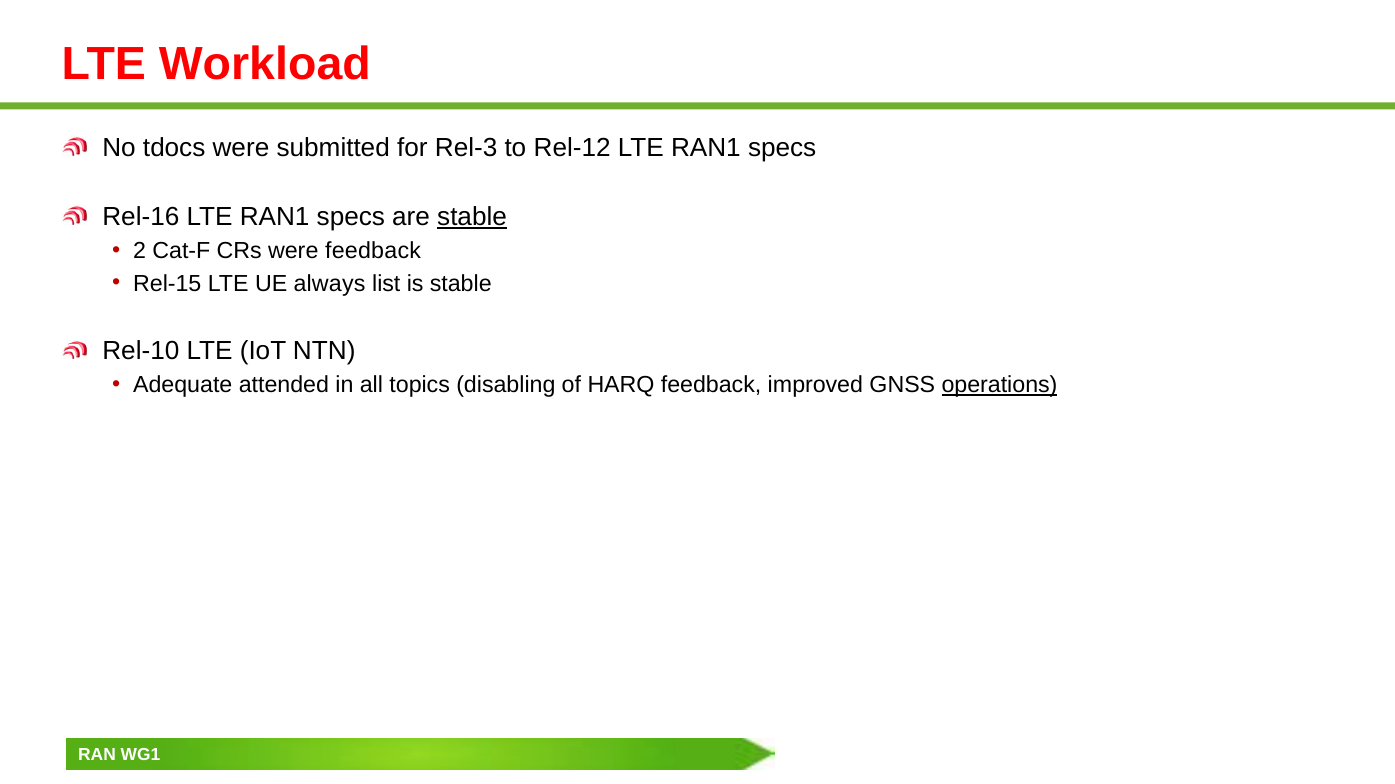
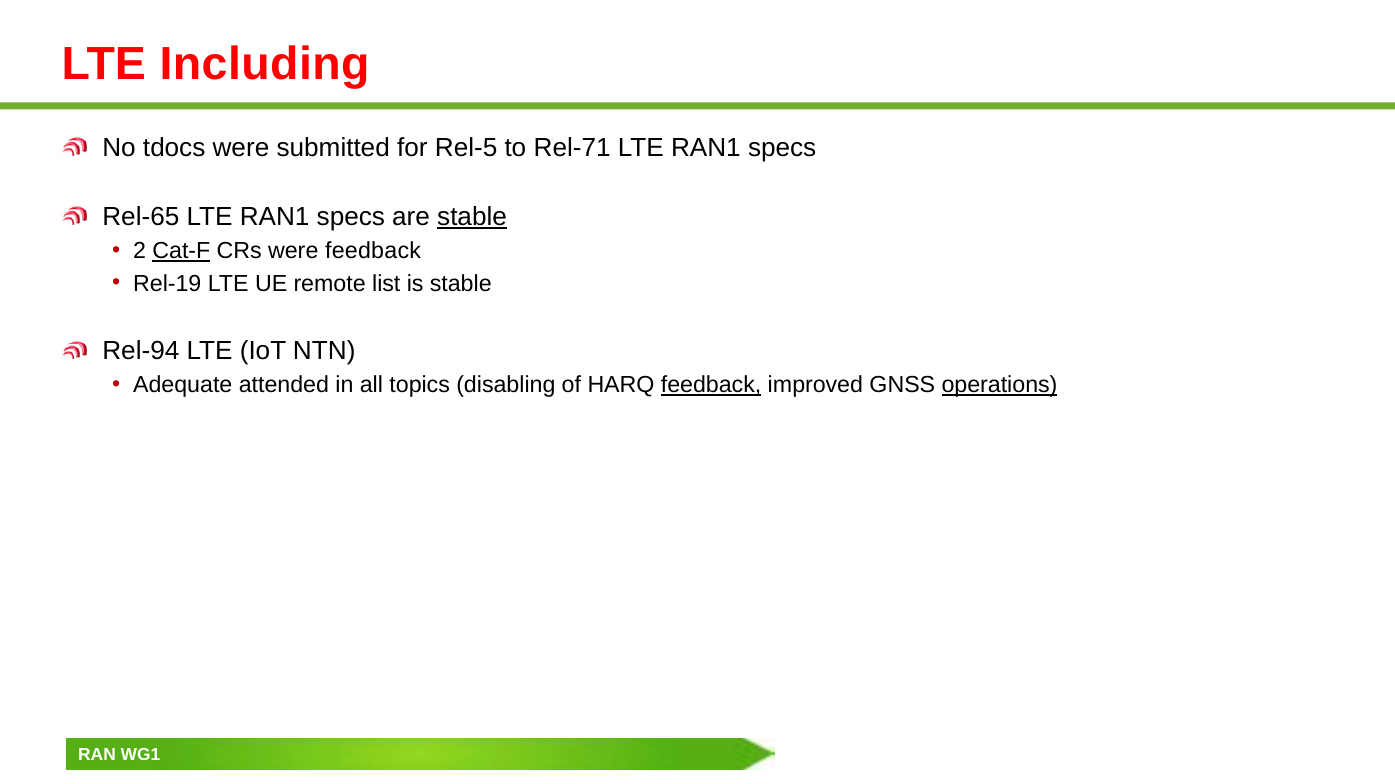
Workload: Workload -> Including (265, 64)
Rel-3: Rel-3 -> Rel-5 (466, 148)
Rel-12: Rel-12 -> Rel-71 (572, 148)
Rel-16: Rel-16 -> Rel-65 (141, 217)
Cat-F underline: none -> present (181, 251)
Rel-15: Rel-15 -> Rel-19 (167, 284)
always: always -> remote (330, 284)
Rel-10: Rel-10 -> Rel-94 (141, 351)
feedback underline: none -> present (711, 385)
